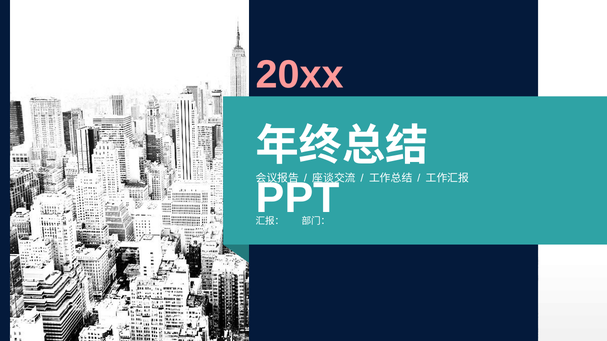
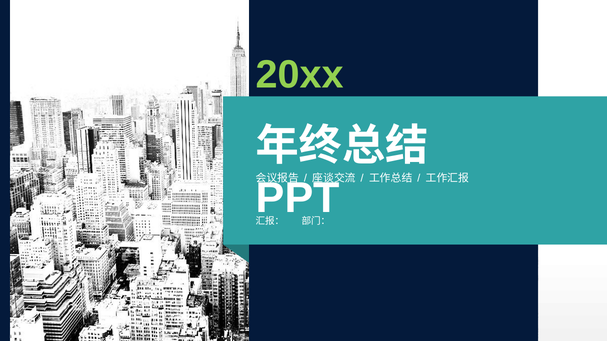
20xx colour: pink -> light green (300, 75)
